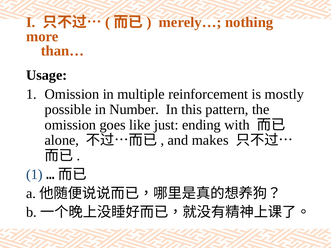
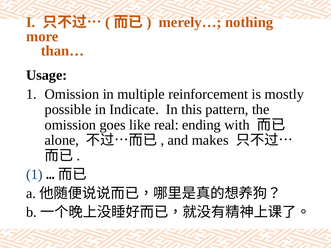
Number: Number -> Indicate (134, 110)
just: just -> real (166, 125)
